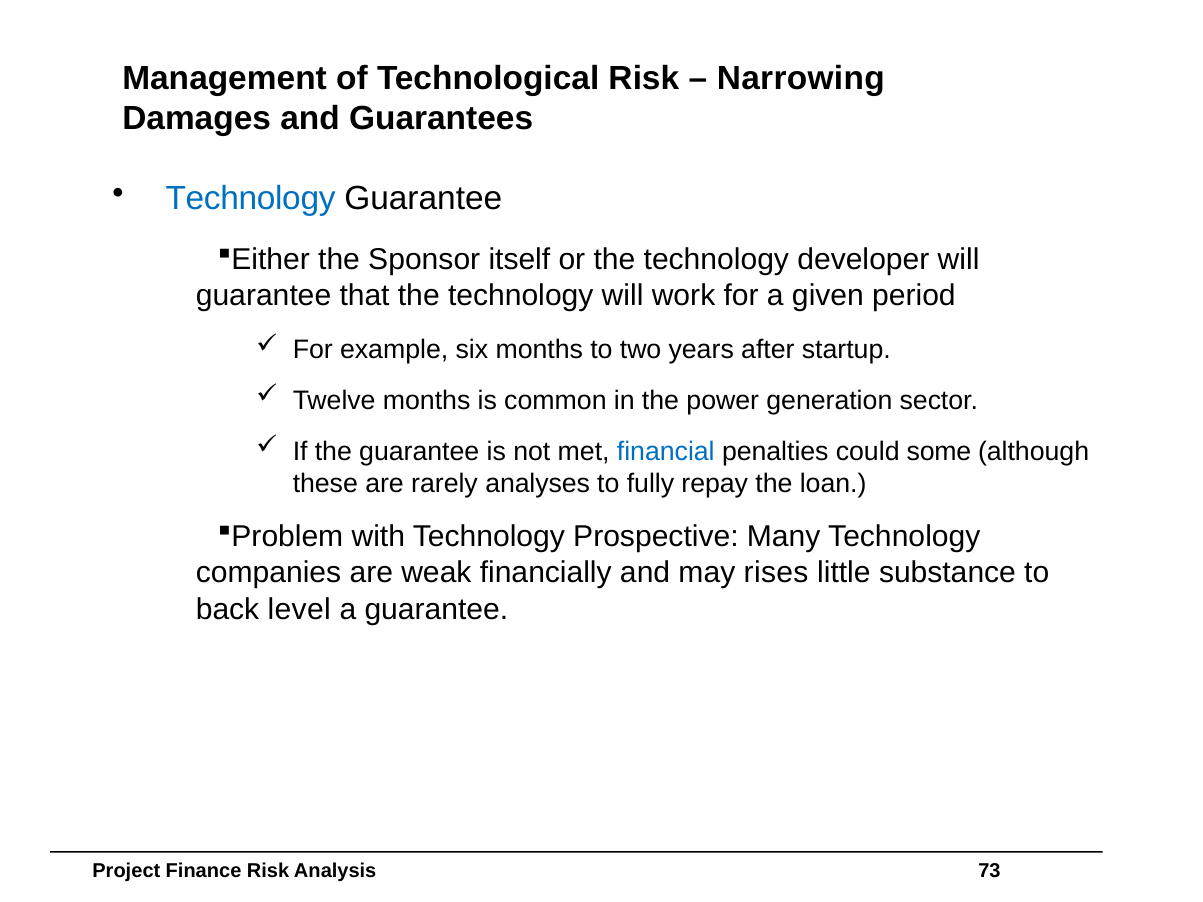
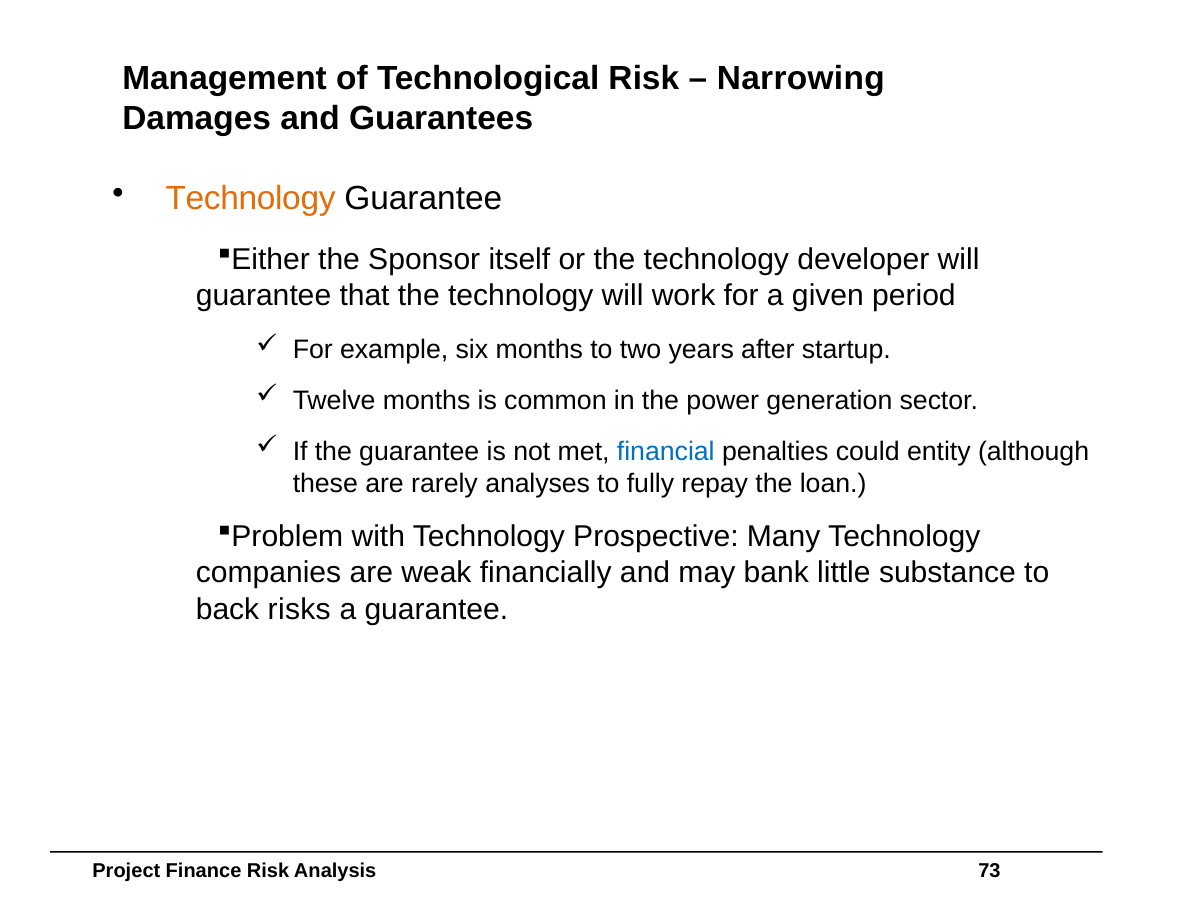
Technology colour: blue -> orange (251, 199)
some: some -> entity (939, 451)
rises: rises -> bank (776, 573)
level: level -> risks (299, 609)
